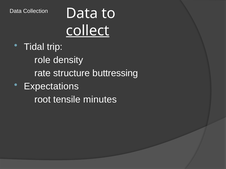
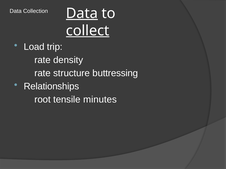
Data underline: none -> present (82, 13)
Tidal: Tidal -> Load (34, 47)
role: role -> rate (43, 60)
Expectations: Expectations -> Relationships (51, 87)
